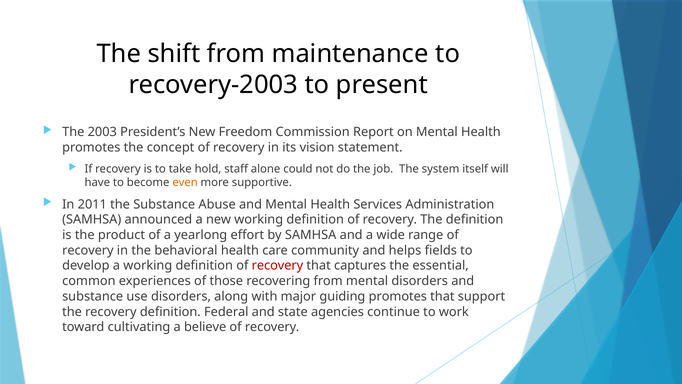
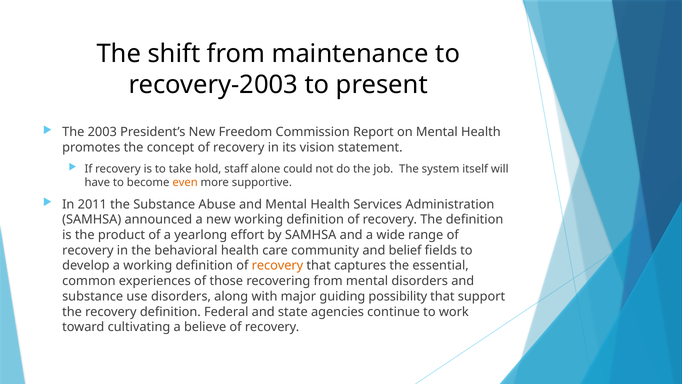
helps: helps -> belief (405, 250)
recovery colour: red -> orange (277, 266)
guiding promotes: promotes -> possibility (398, 296)
